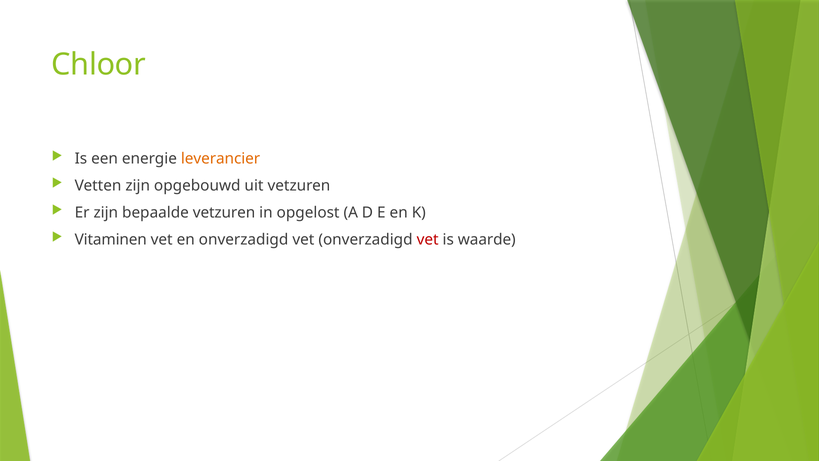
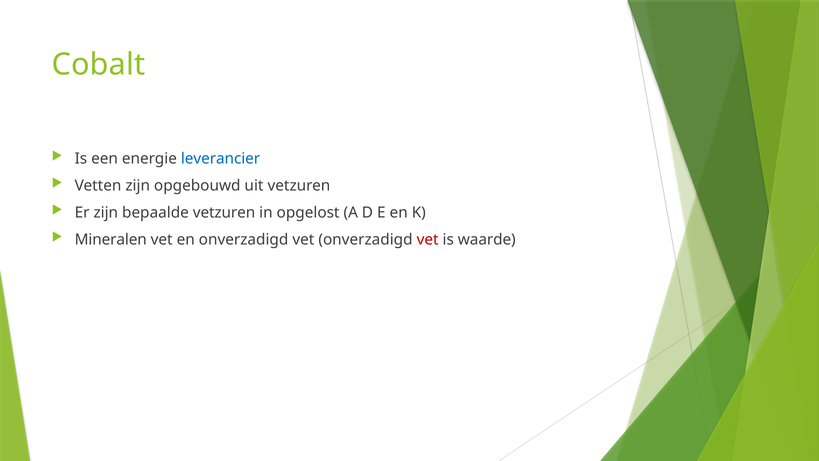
Chloor: Chloor -> Cobalt (98, 65)
leverancier colour: orange -> blue (221, 159)
Vitaminen: Vitaminen -> Mineralen (111, 239)
